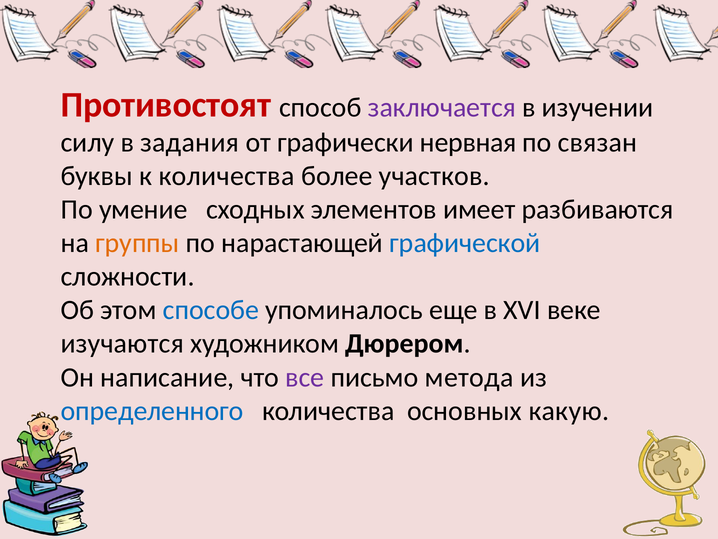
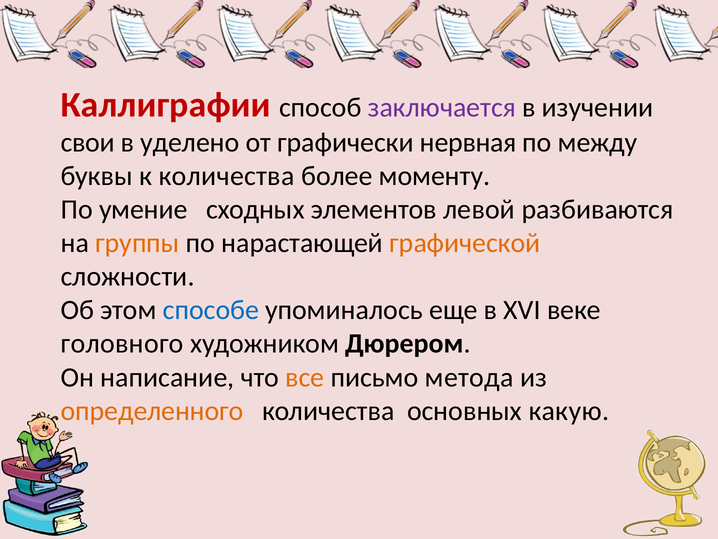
Противостоят: Противостоят -> Каллиграфии (166, 105)
силу: силу -> свои (88, 142)
задания: задания -> уделено (190, 142)
связан: связан -> между (598, 142)
участков: участков -> моменту (434, 176)
имеет: имеет -> левой (479, 209)
графической colour: blue -> orange (465, 243)
изучаются: изучаются -> головного (122, 343)
все colour: purple -> orange (305, 377)
определенного colour: blue -> orange (152, 411)
